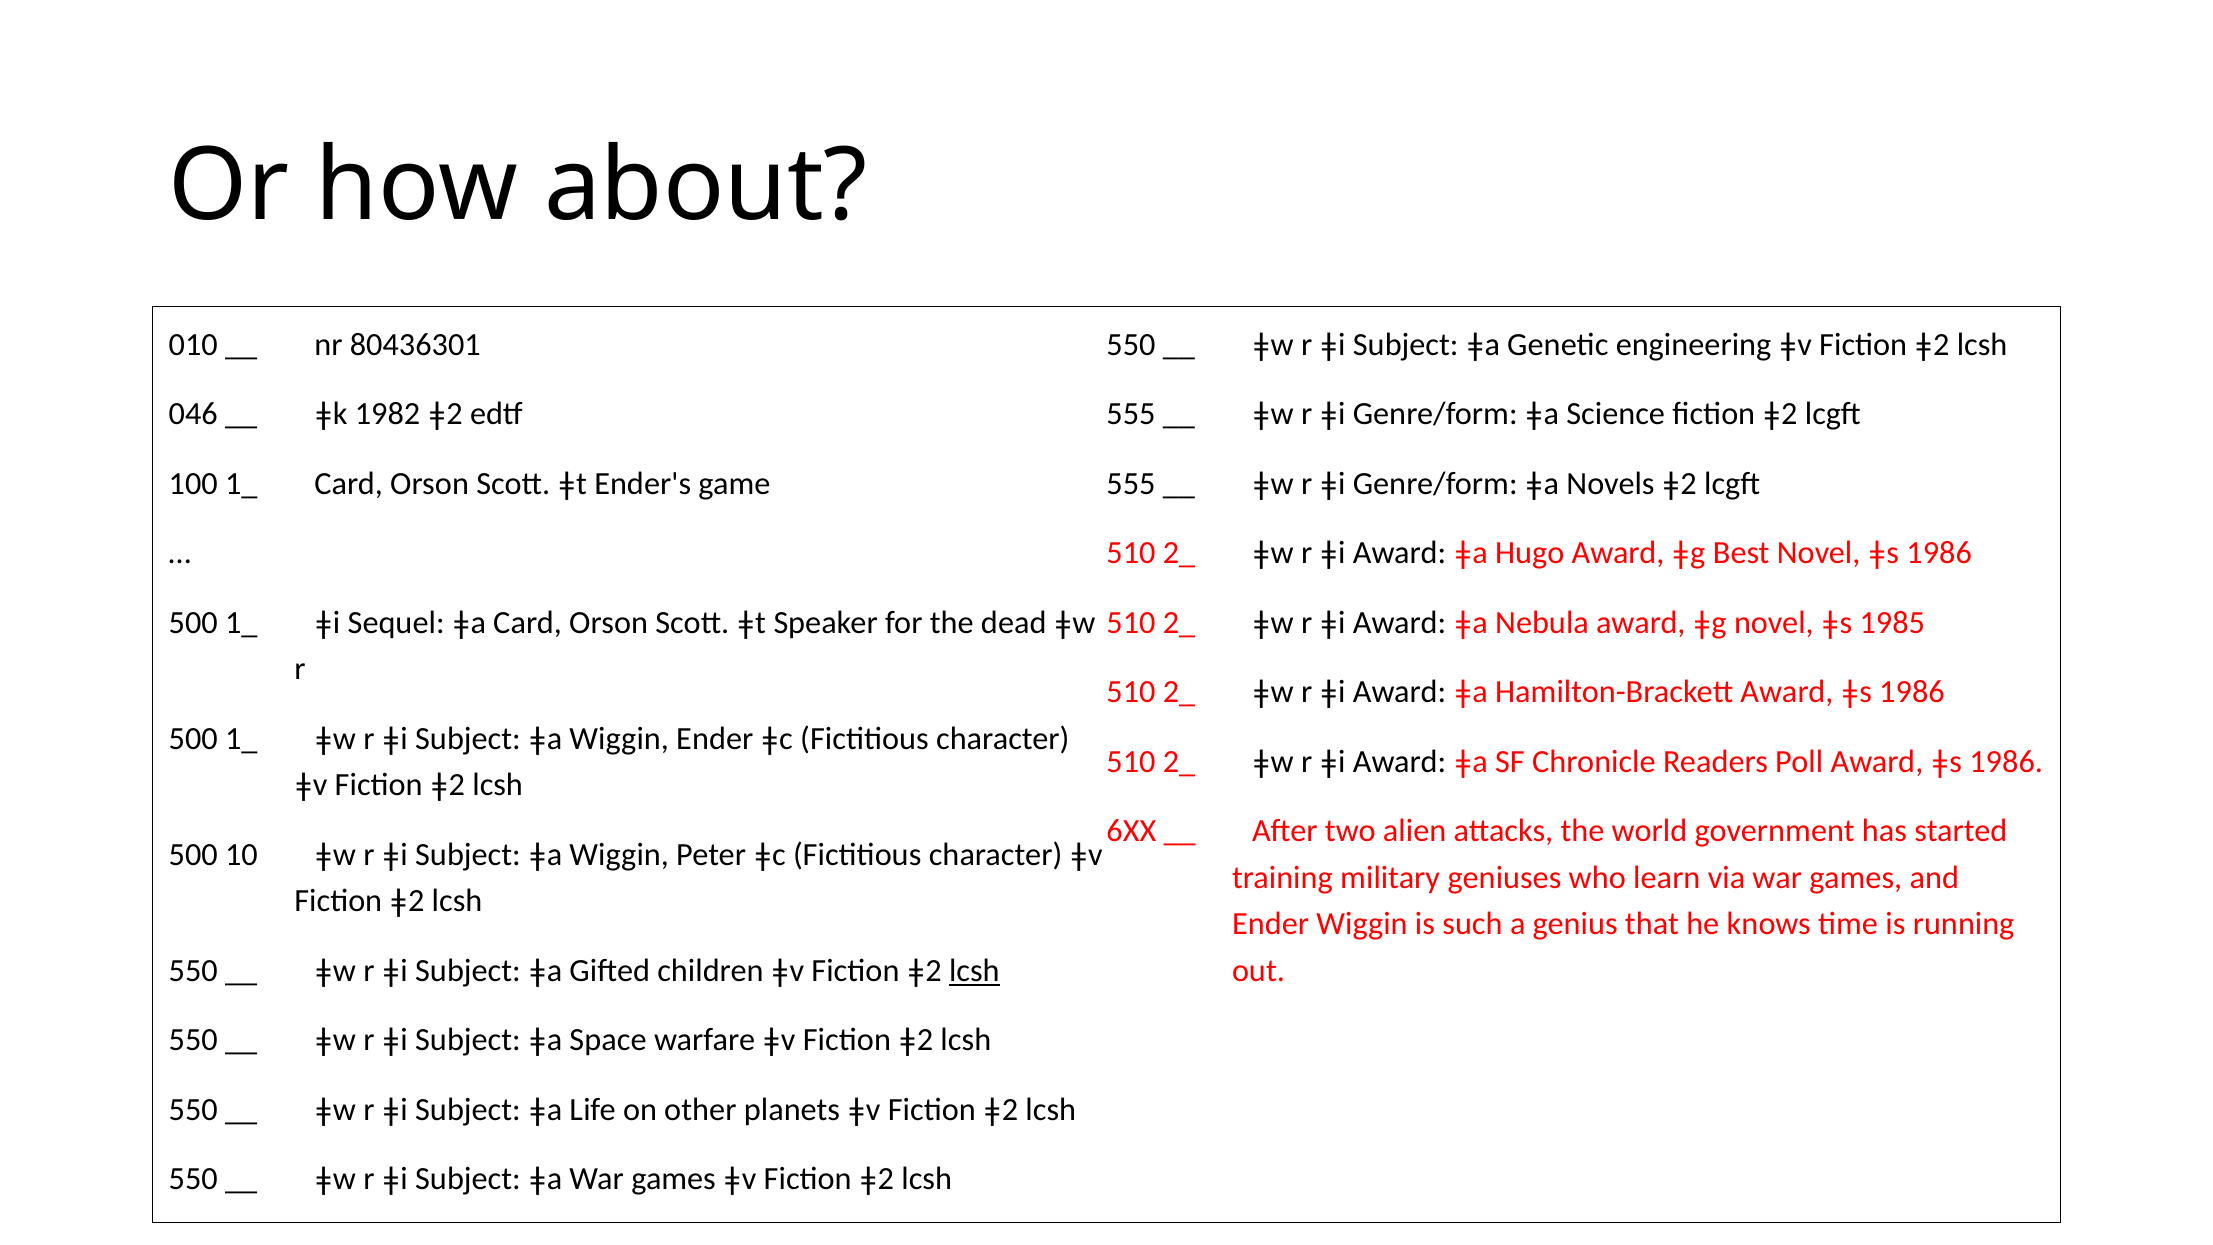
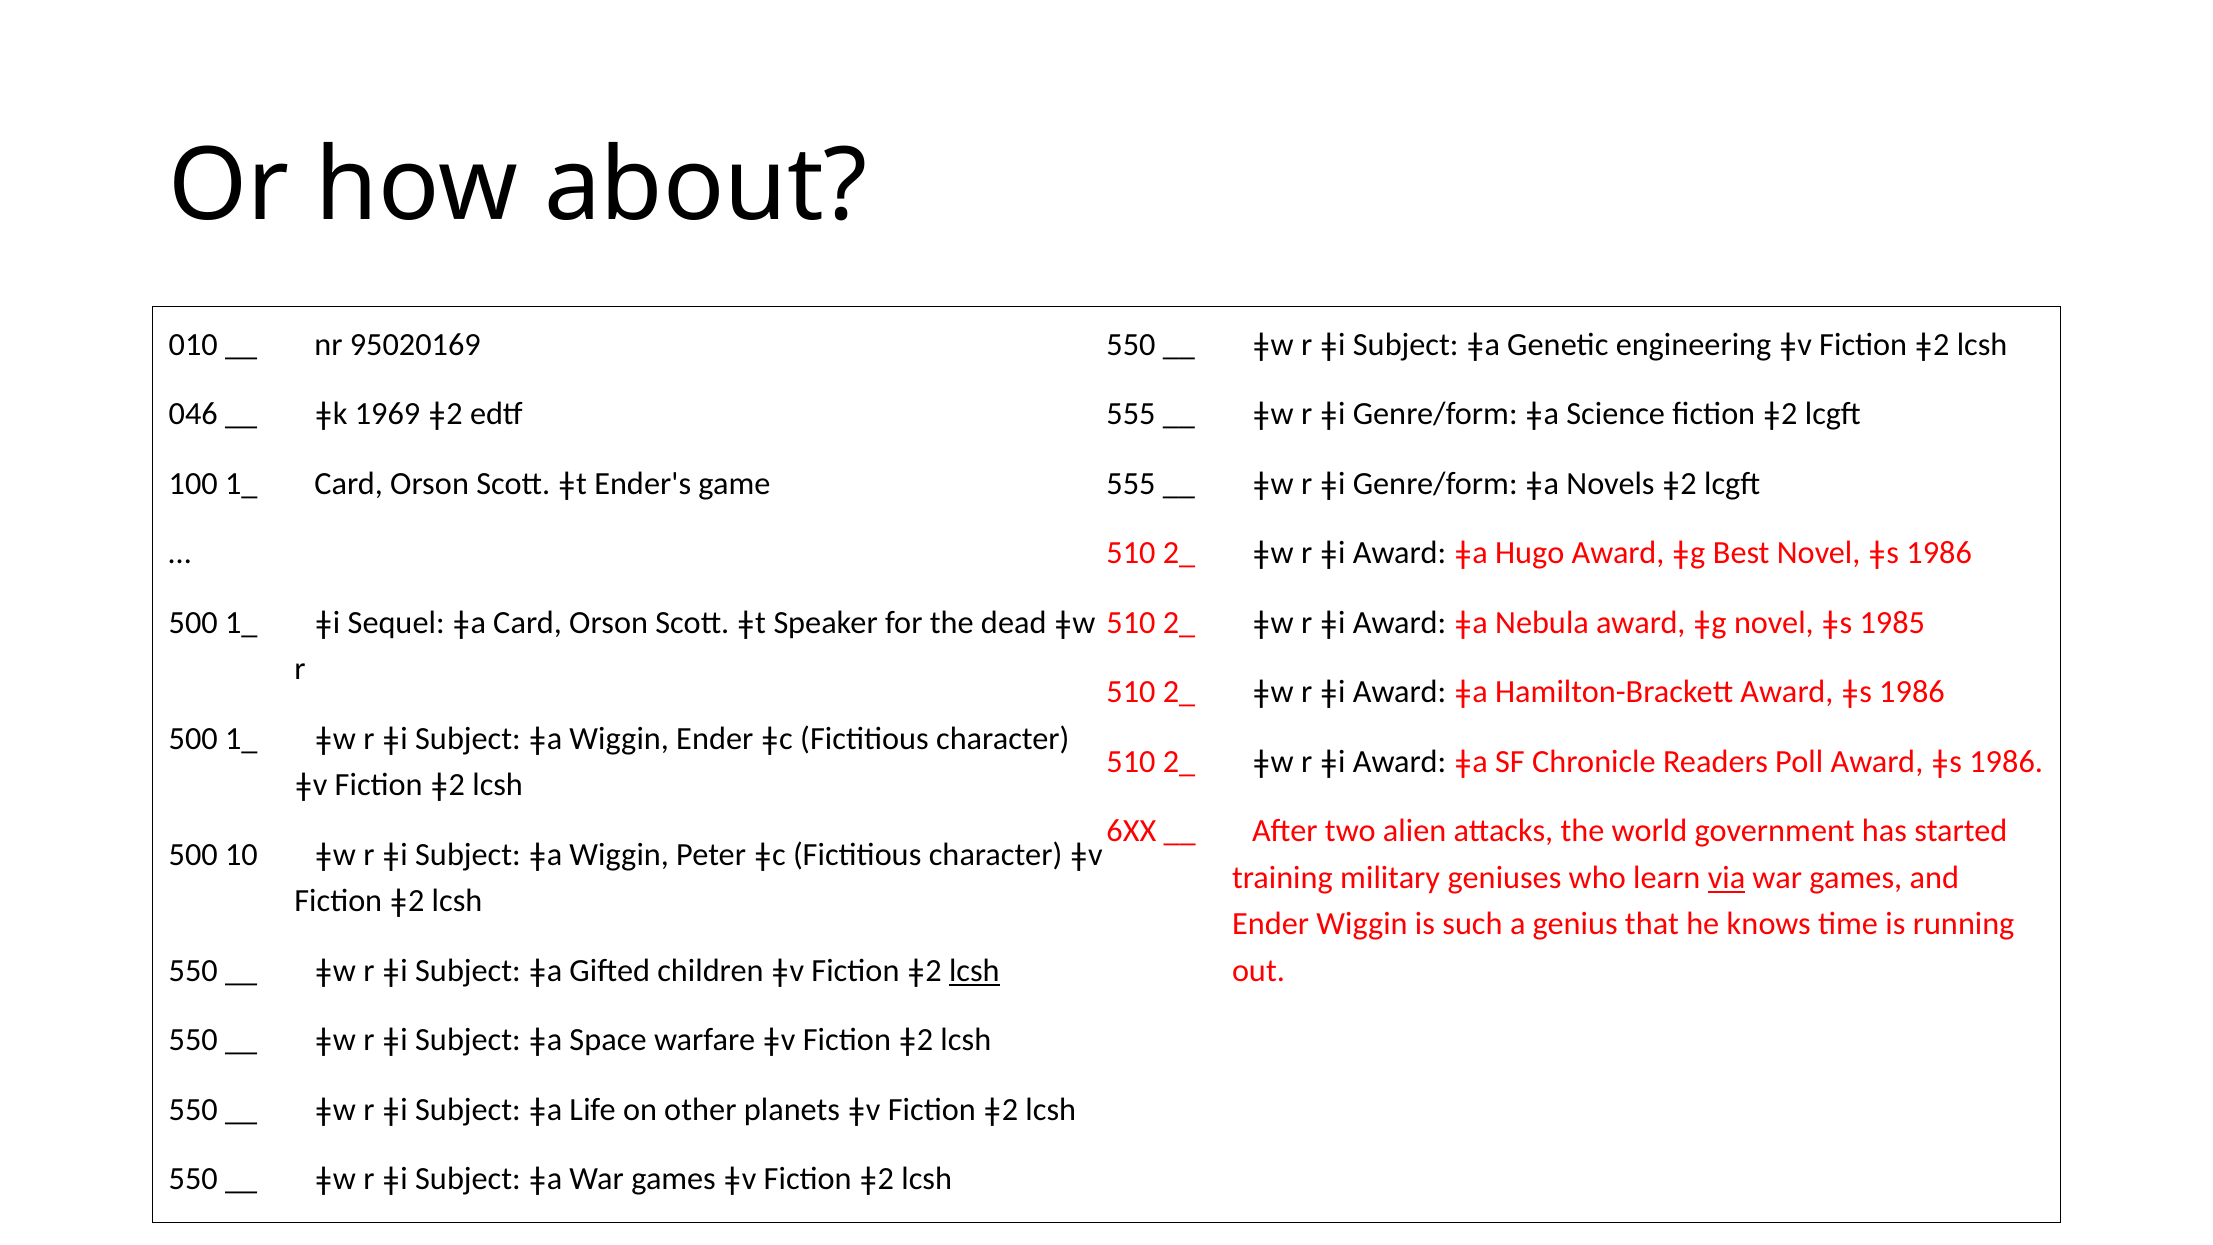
80436301: 80436301 -> 95020169 (415, 344)
1982: 1982 -> 1969 (388, 414)
via underline: none -> present (1727, 878)
